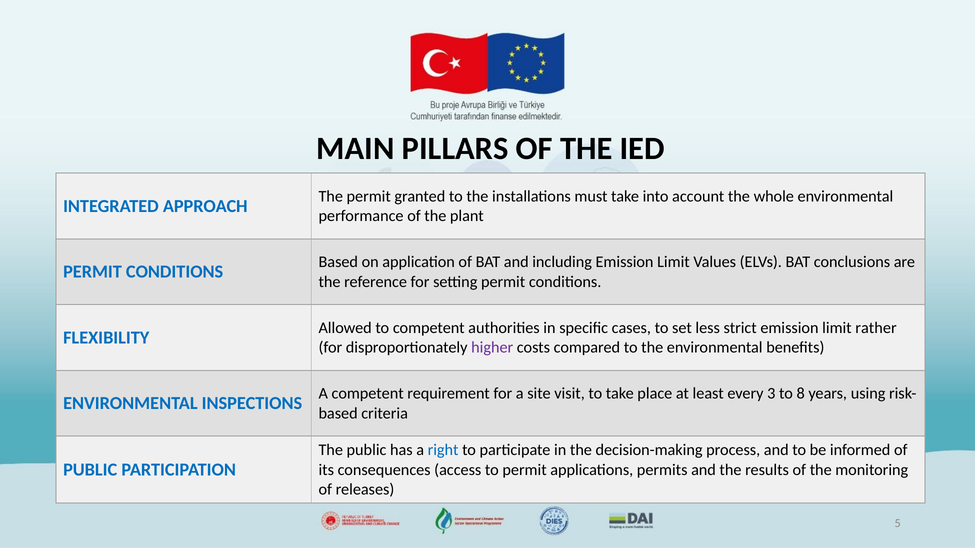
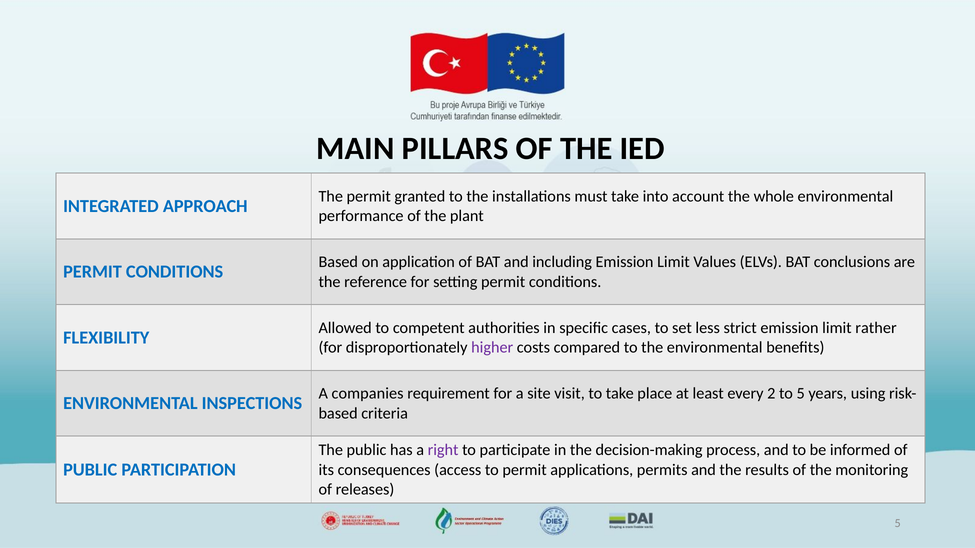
A competent: competent -> companies (368, 394)
3: 3 -> 2 (771, 394)
to 8: 8 -> 5 (801, 394)
right colour: blue -> purple (443, 450)
